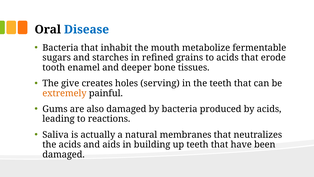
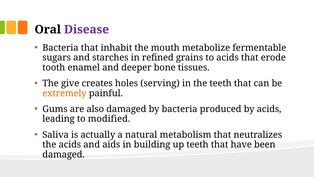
Disease colour: blue -> purple (87, 29)
reactions: reactions -> modified (109, 119)
membranes: membranes -> metabolism (185, 134)
